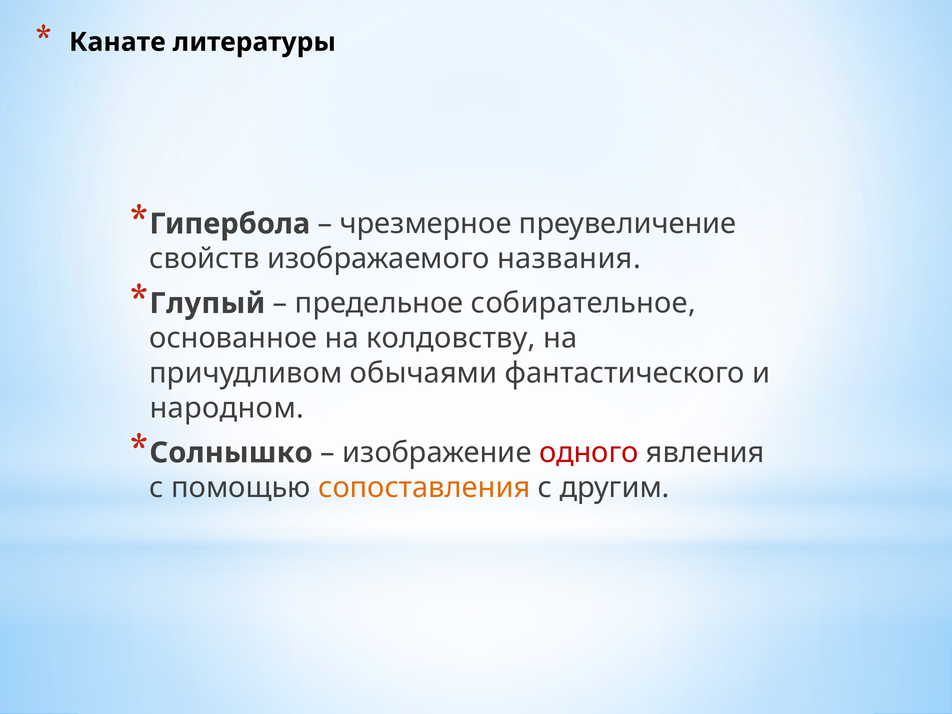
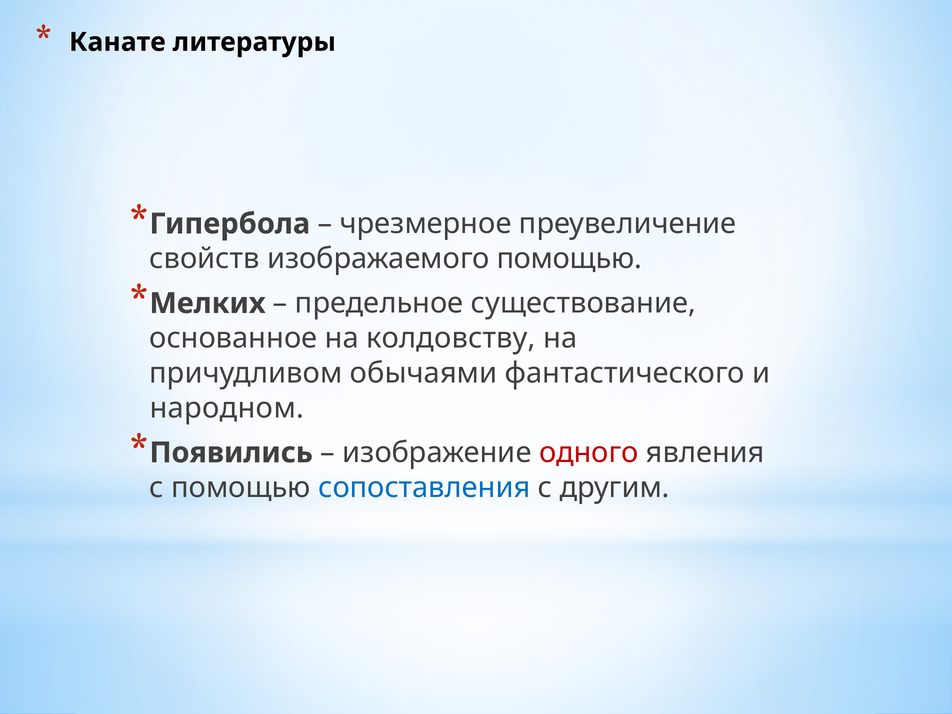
изображаемого названия: названия -> помощью (569, 259)
Глупый: Глупый -> Мелких (208, 303)
собирательное: собирательное -> существование (584, 303)
Солнышко: Солнышко -> Появились (231, 453)
сопоставления colour: orange -> blue (424, 488)
